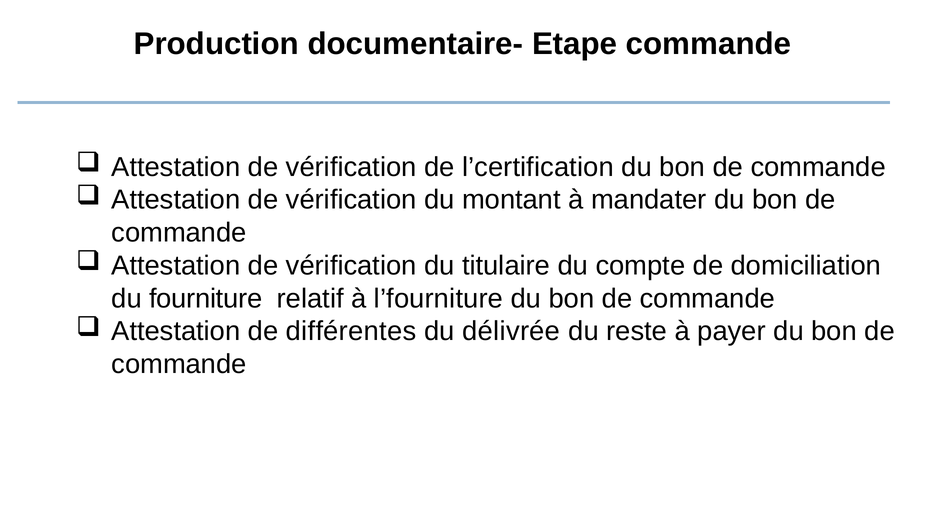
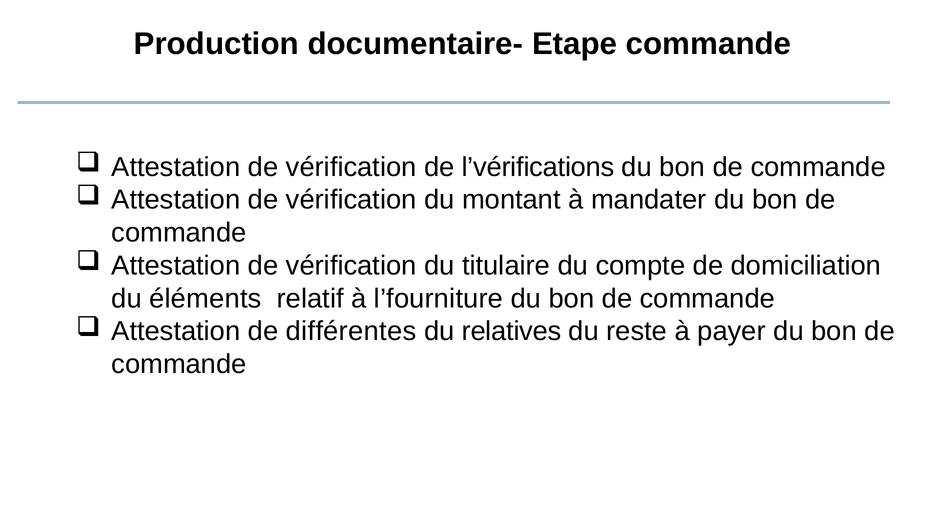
l’certification: l’certification -> l’vérifications (538, 167)
fourniture: fourniture -> éléments (205, 299)
délivrée: délivrée -> relatives (512, 332)
